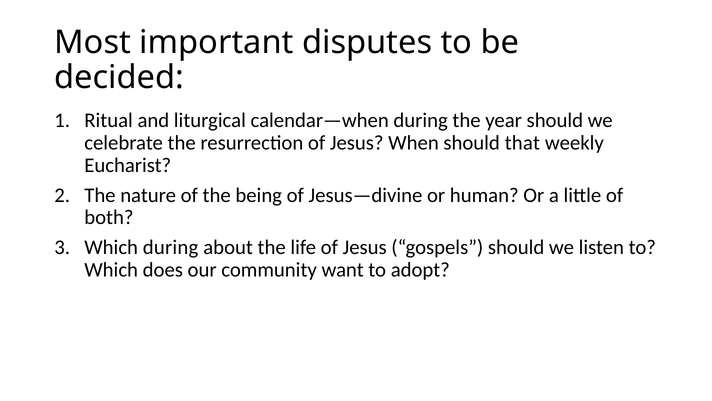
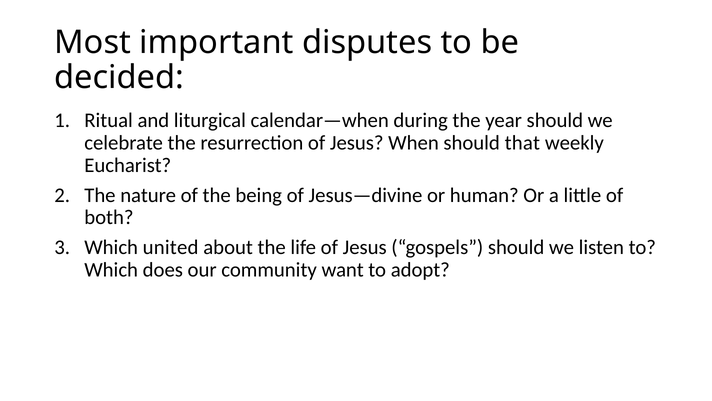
Which during: during -> united (171, 247)
